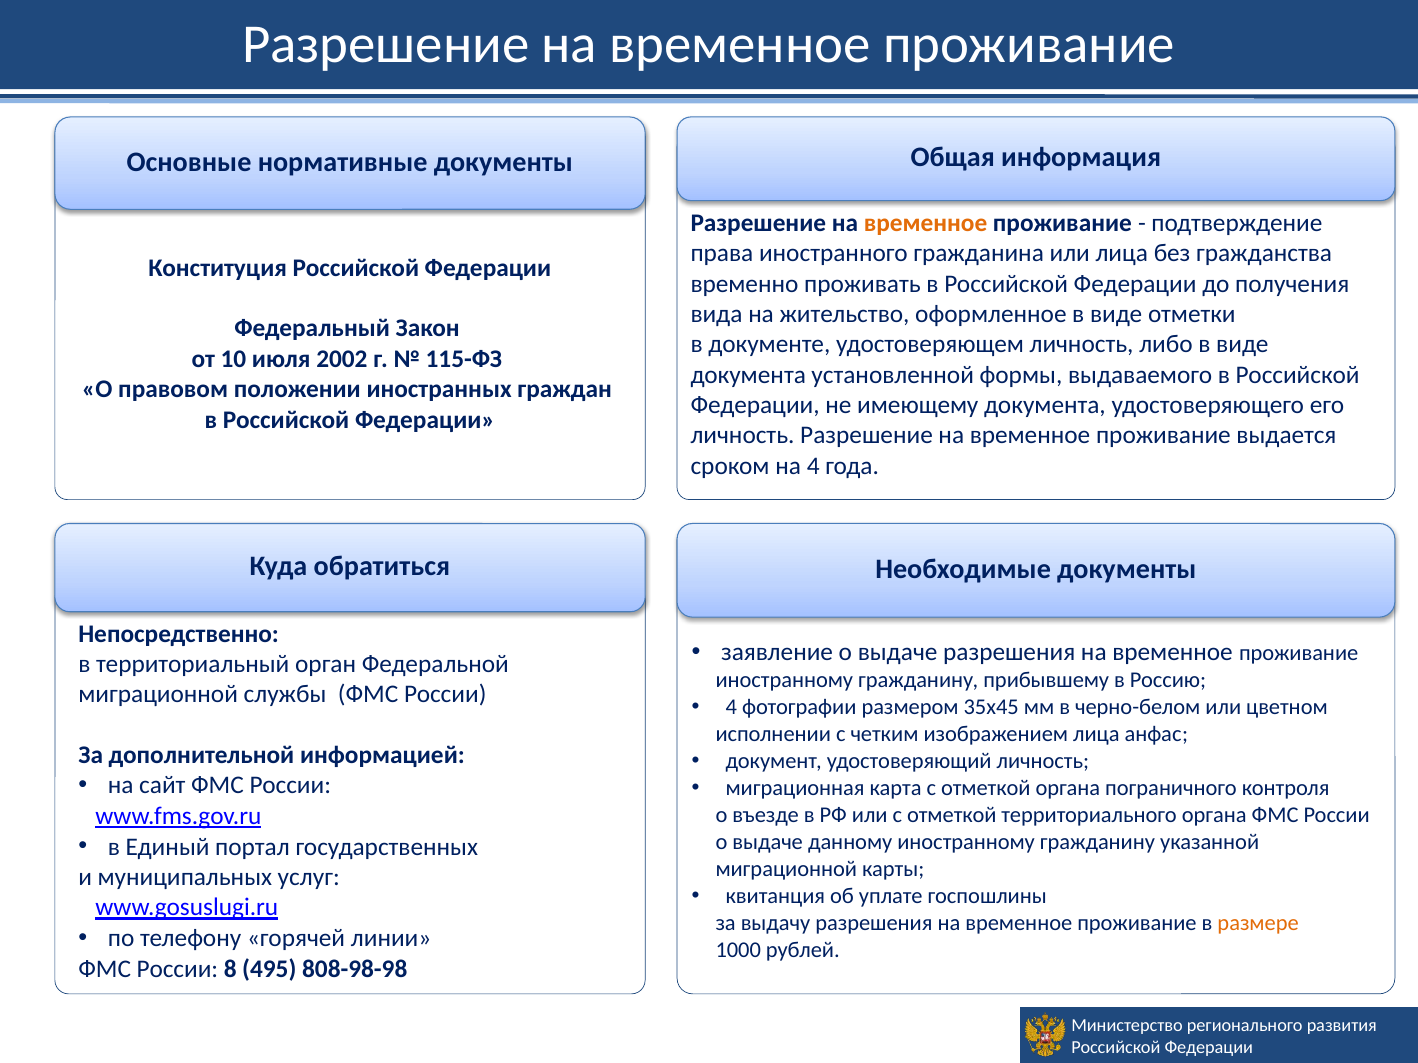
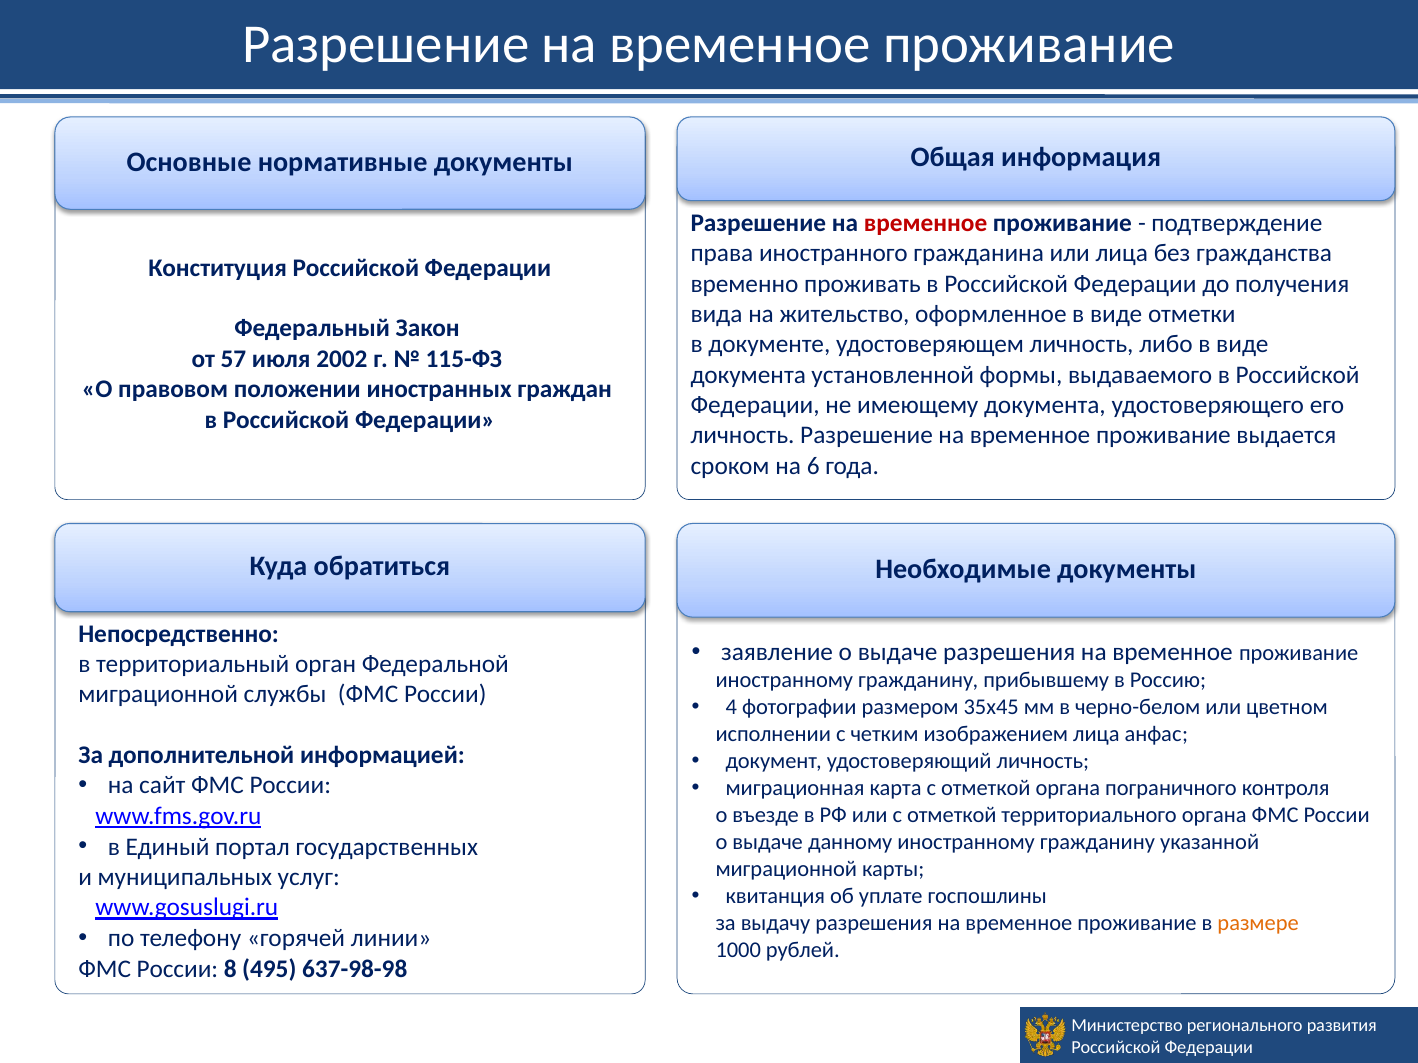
временное colour: orange -> red (926, 223)
10: 10 -> 57 (233, 359)
на 4: 4 -> 6 (813, 466)
808-98-98: 808-98-98 -> 637-98-98 (355, 969)
